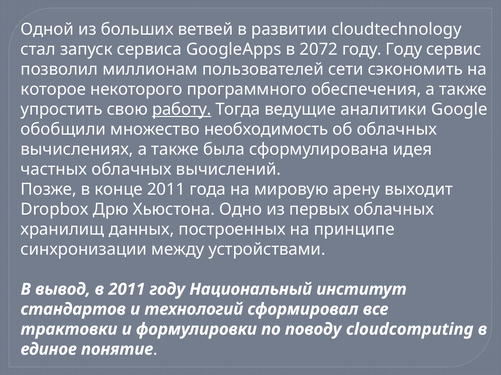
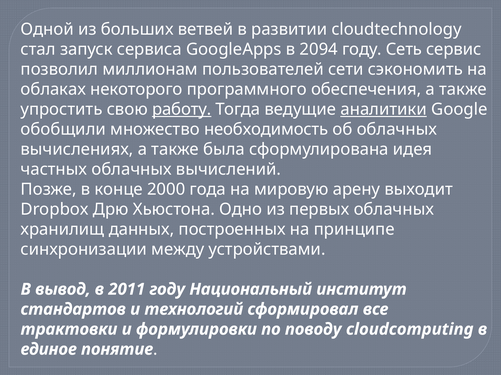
2072: 2072 -> 2094 (319, 49)
году Году: Году -> Сеть (404, 49)
которое: которое -> облаках (53, 89)
аналитики underline: none -> present (384, 109)
конце 2011: 2011 -> 2000 (166, 190)
